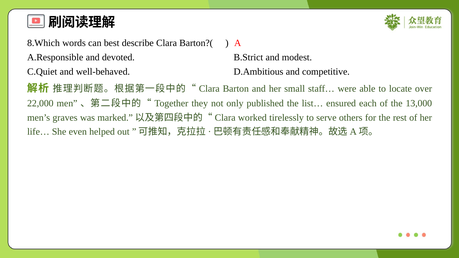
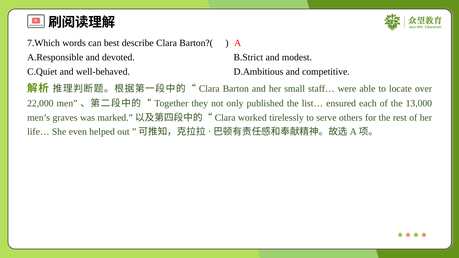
8.Which: 8.Which -> 7.Which (44, 43)
